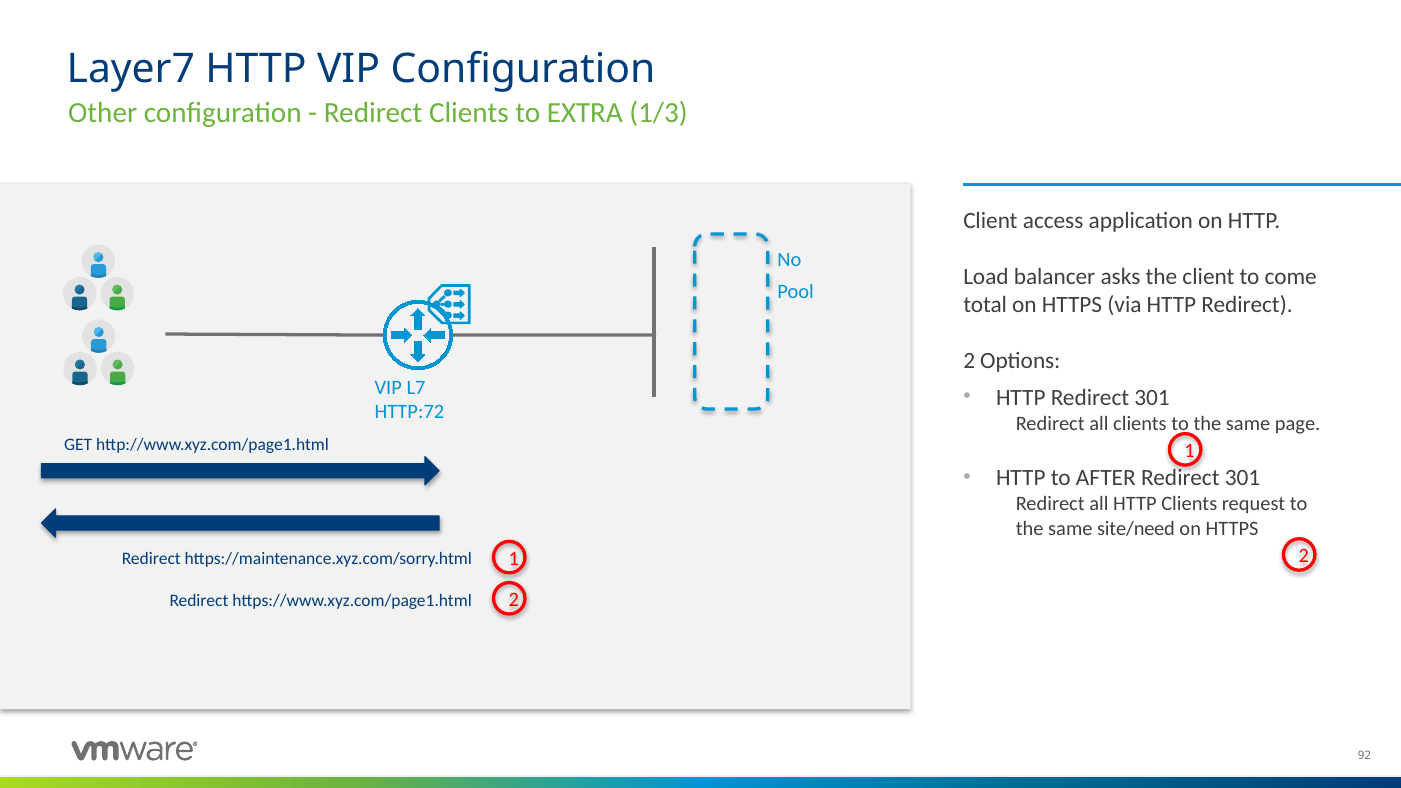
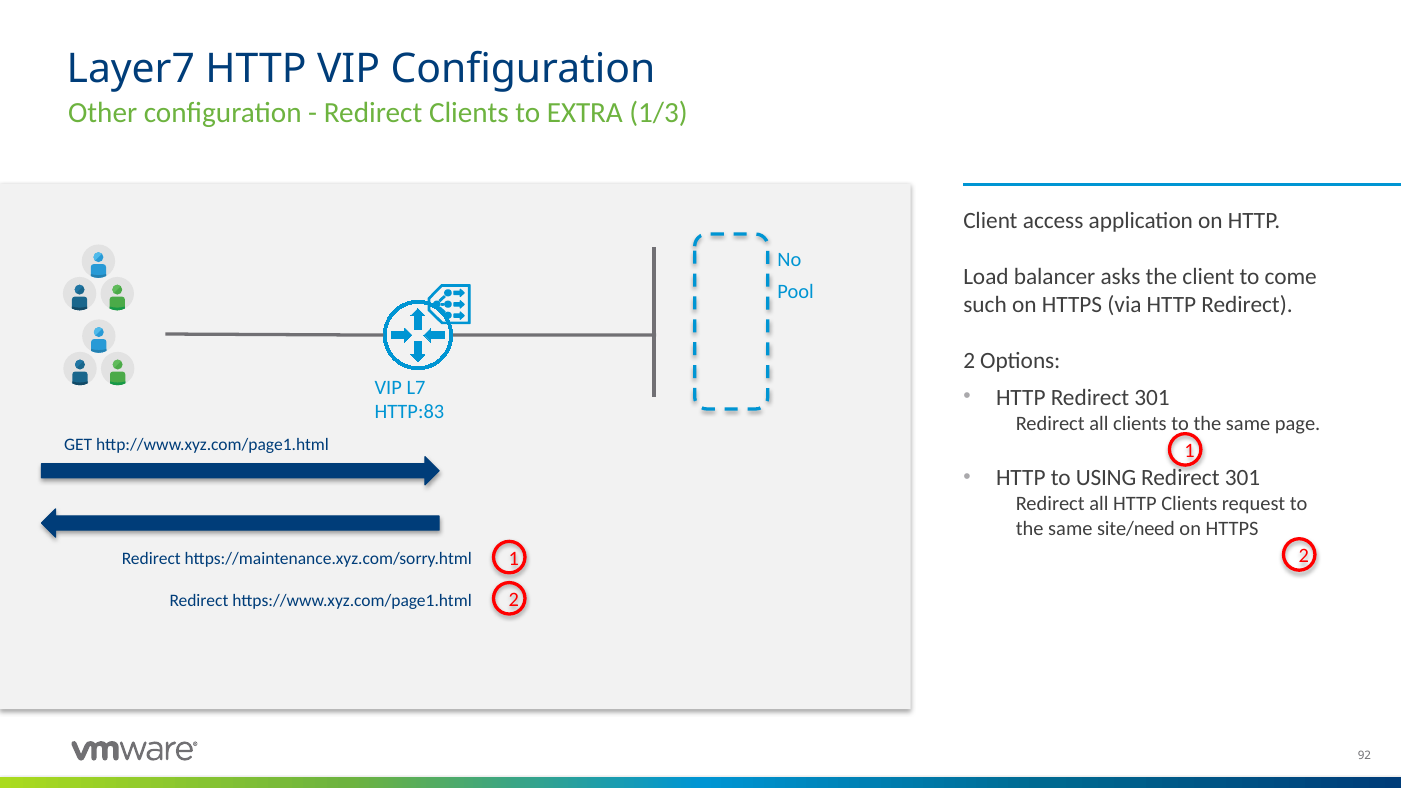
total: total -> such (985, 305)
HTTP:72: HTTP:72 -> HTTP:83 (409, 412)
AFTER: AFTER -> USING (1106, 478)
